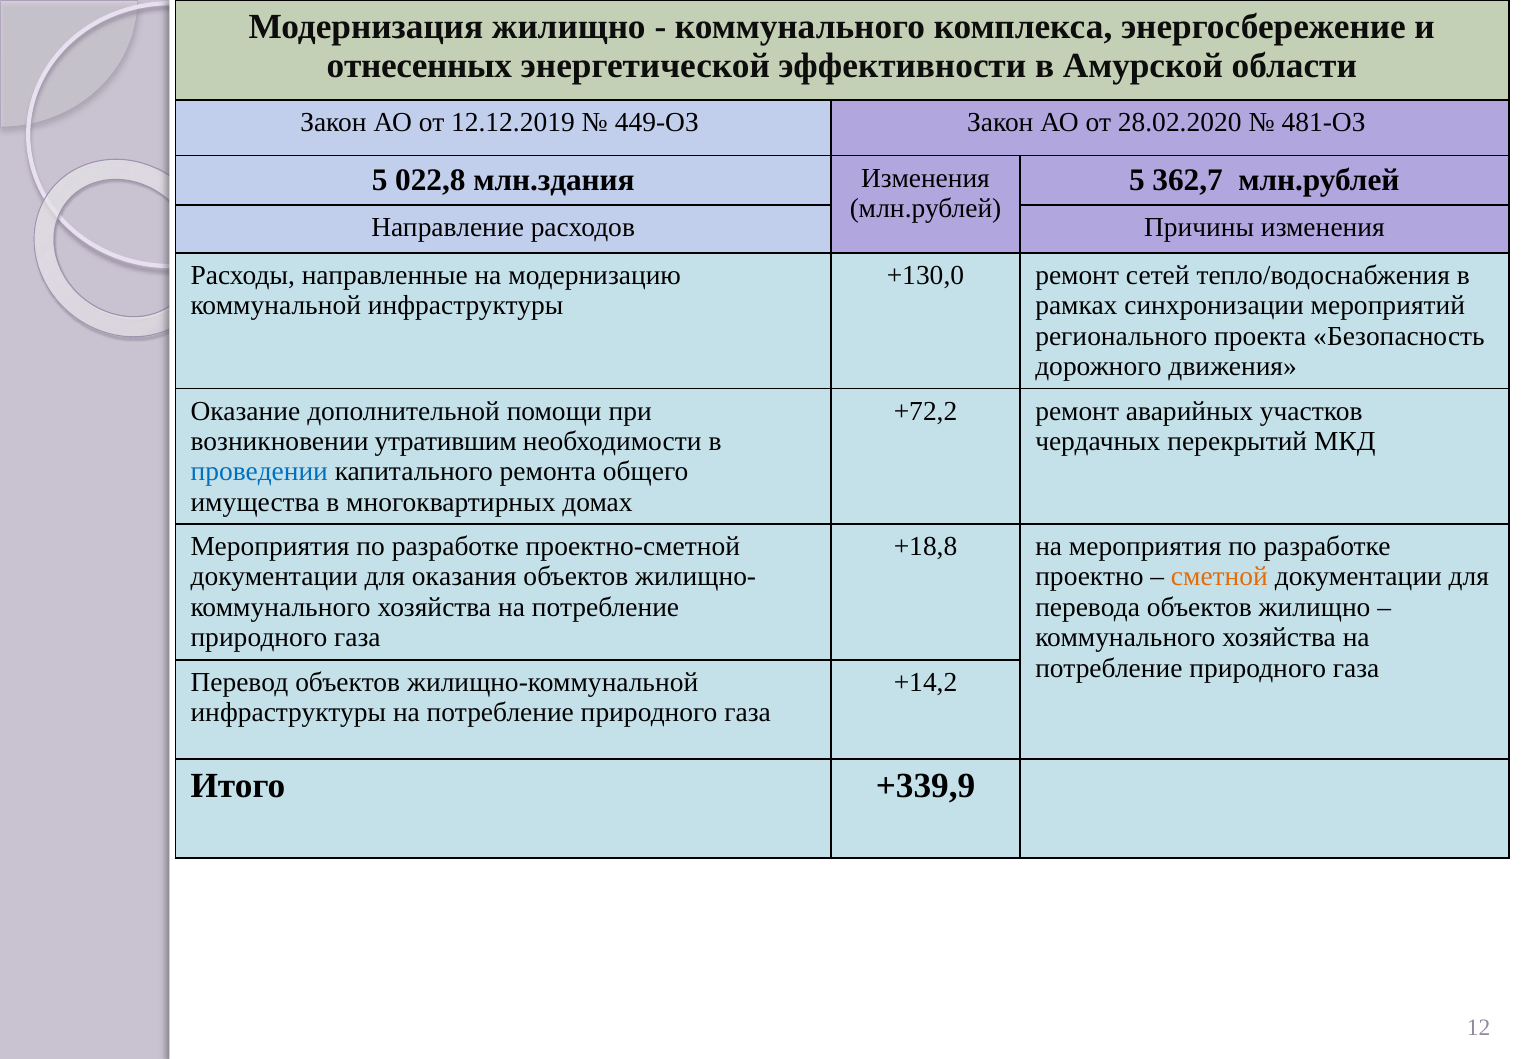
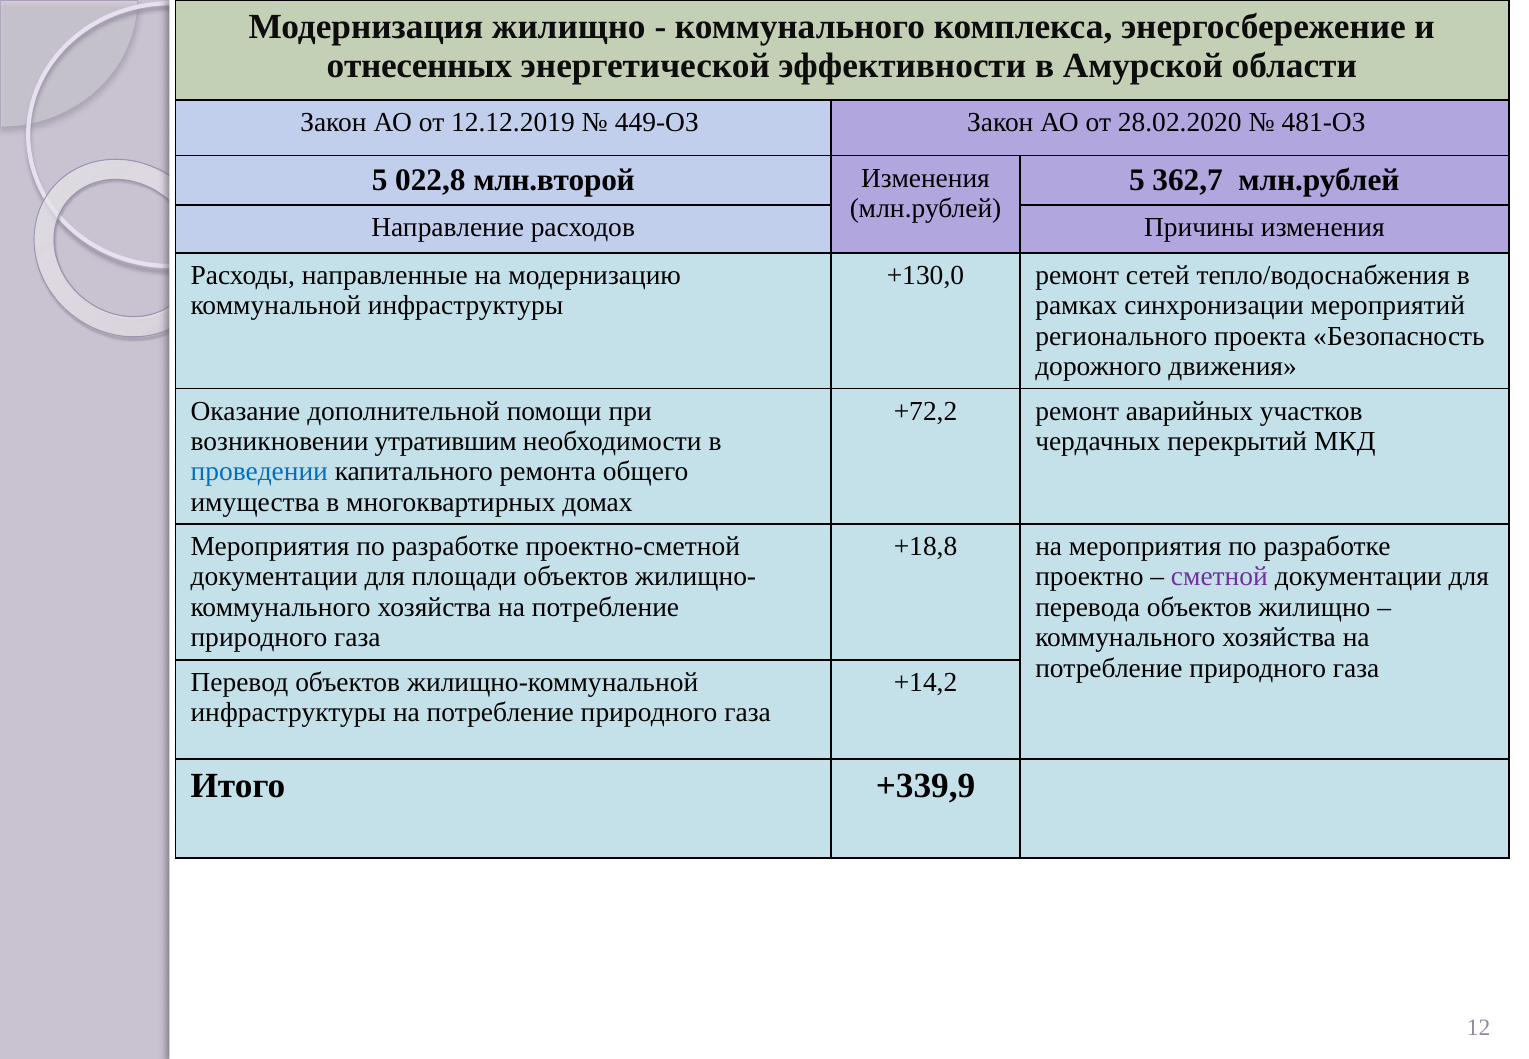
млн.здания: млн.здания -> млн.второй (554, 180)
оказания: оказания -> площади (464, 577)
сметной colour: orange -> purple (1219, 577)
